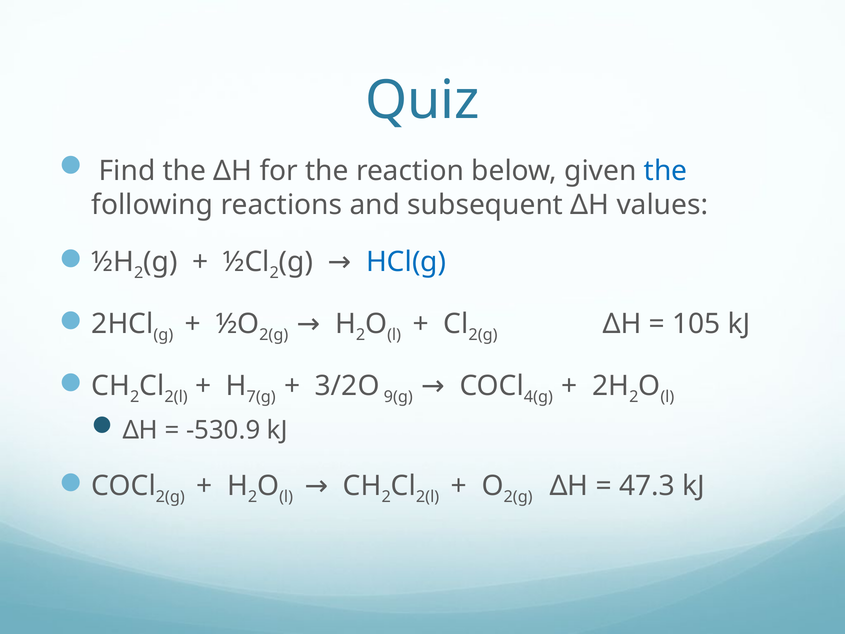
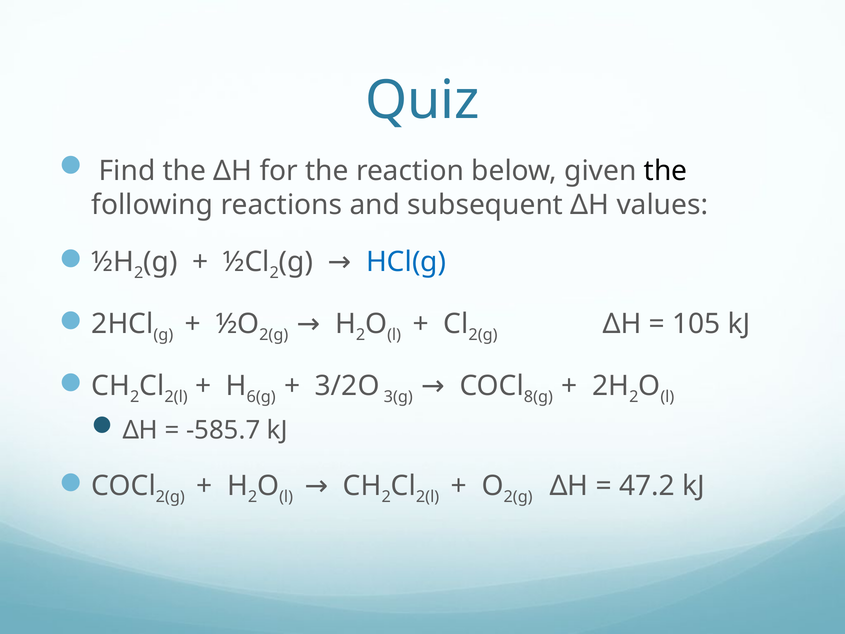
the colour: blue -> black (666, 171)
7(g: 7(g -> 6(g (261, 397)
9(g: 9(g -> 3(g (398, 397)
4(g: 4(g -> 8(g (538, 397)
-530.9: -530.9 -> -585.7 (223, 430)
47.3: 47.3 -> 47.2 (647, 486)
